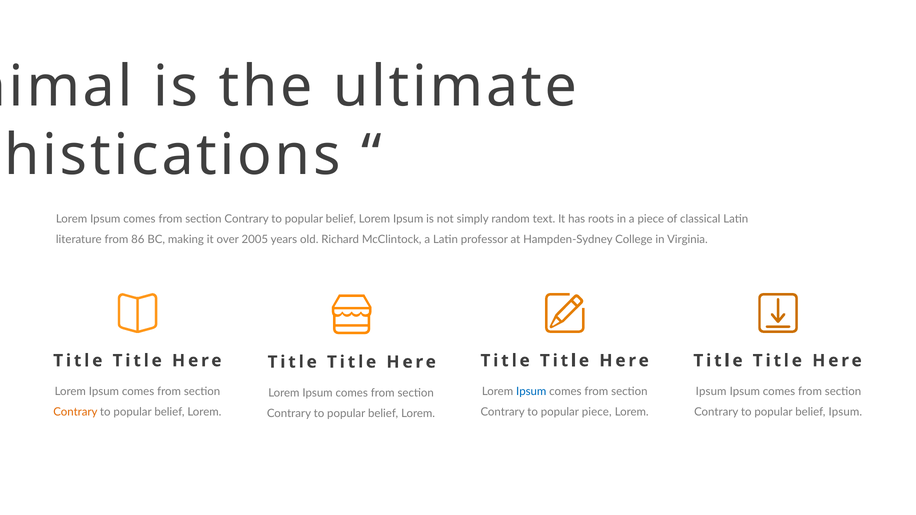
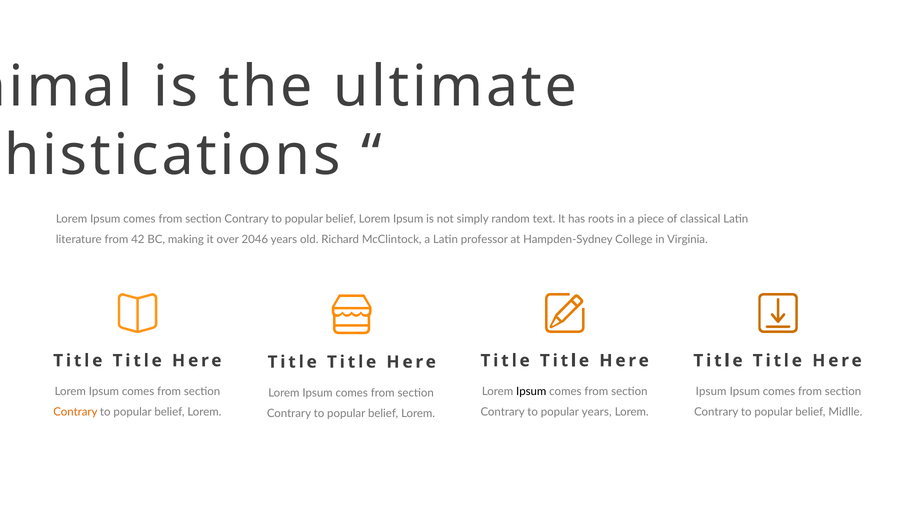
86: 86 -> 42 (138, 240)
2005: 2005 -> 2046 (255, 240)
Ipsum colour: blue -> black (531, 392)
popular piece: piece -> years (597, 412)
belief Ipsum: Ipsum -> Midlle (845, 412)
